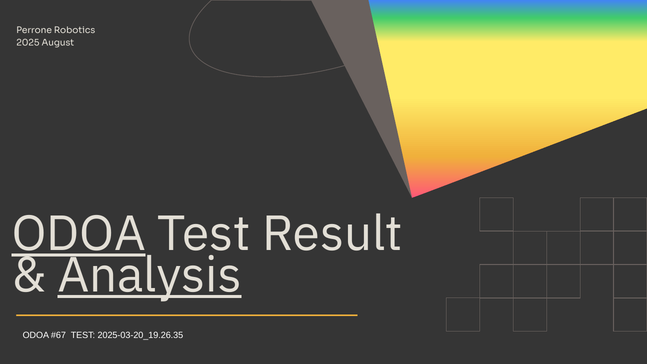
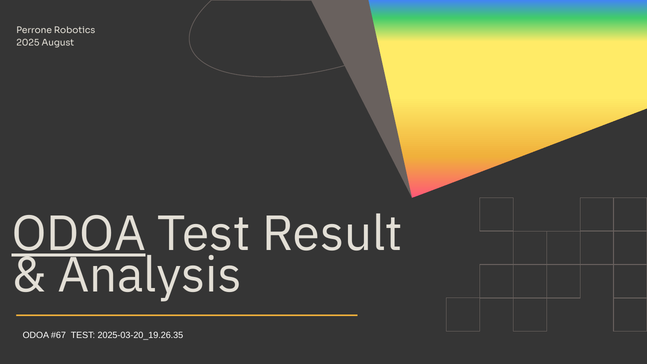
Analysis underline: present -> none (150, 275)
